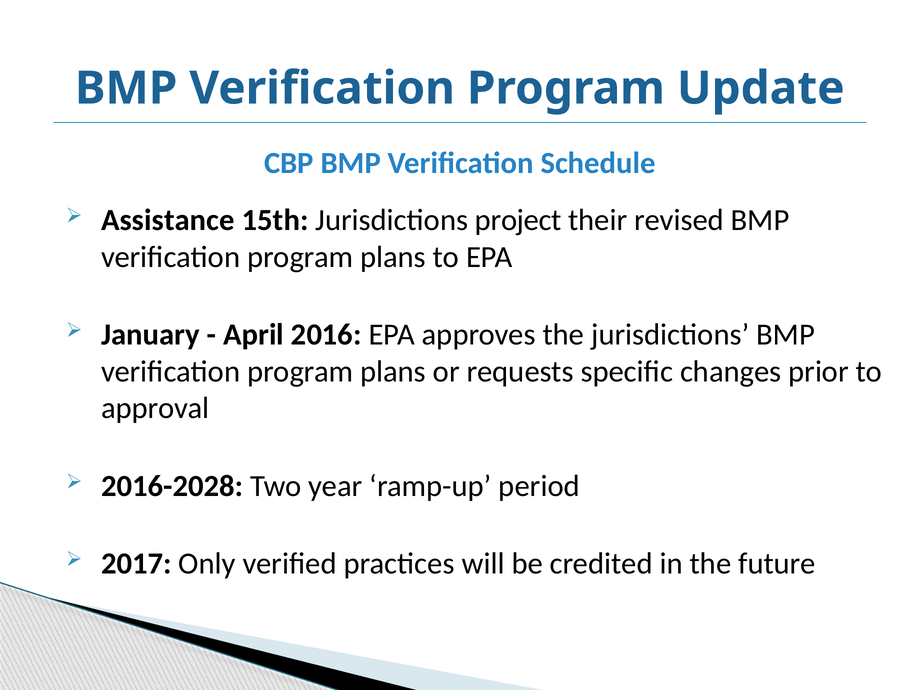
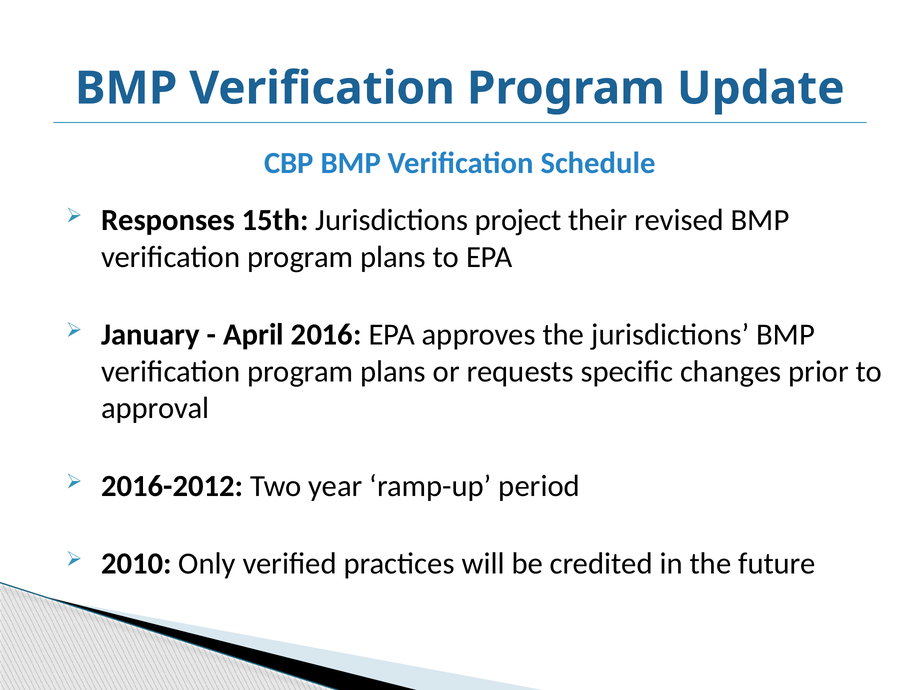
Assistance: Assistance -> Responses (168, 220)
2016-2028: 2016-2028 -> 2016-2012 (172, 486)
2017: 2017 -> 2010 (136, 564)
